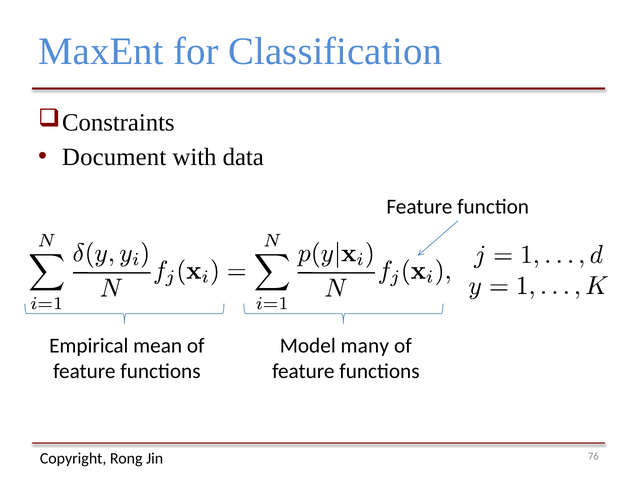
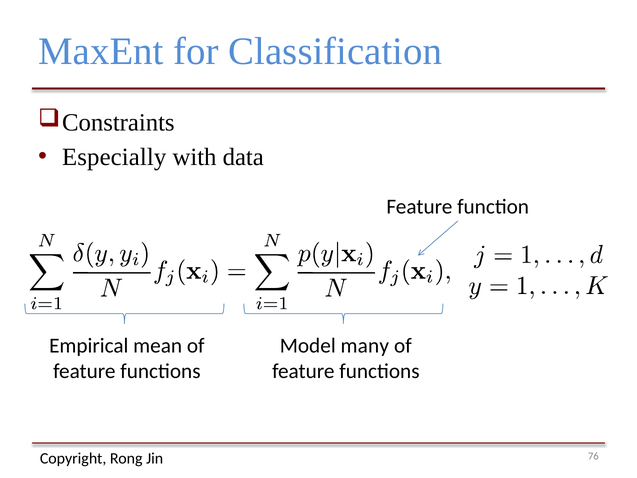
Document: Document -> Especially (114, 157)
